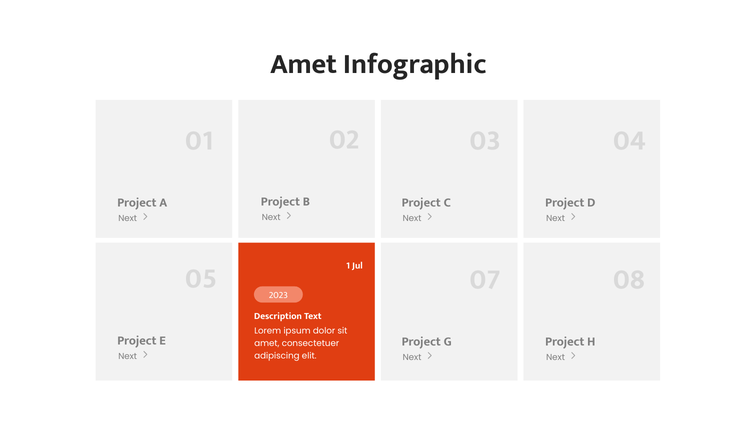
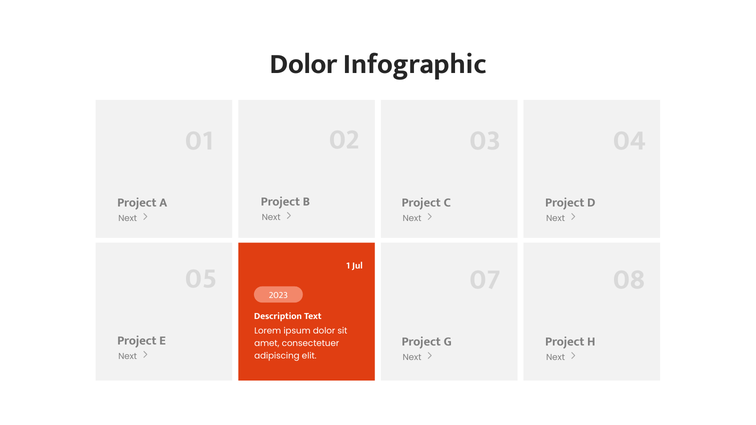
Amet: Amet -> Dolor (304, 64)
